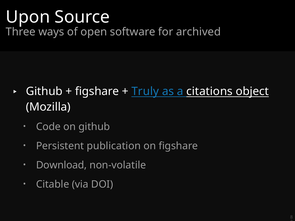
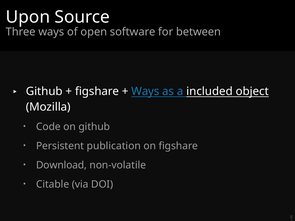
archived: archived -> between (198, 32)
Truly: Truly -> Ways (145, 91)
citations: citations -> included (210, 91)
